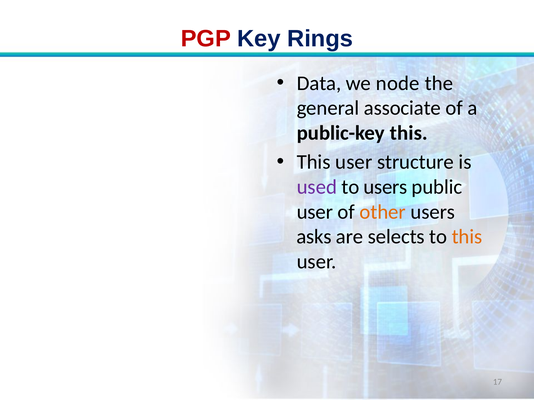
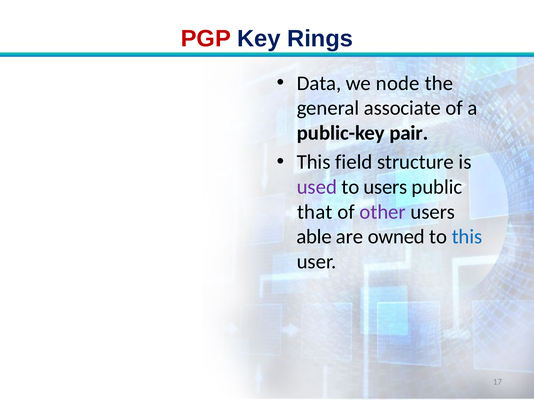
public-key this: this -> pair (409, 133)
user: user -> field (354, 162)
user: user -> that (315, 212)
other colour: orange -> purple (383, 212)
asks: asks -> able (314, 237)
selects: selects -> owned (396, 237)
this colour: orange -> blue (467, 237)
